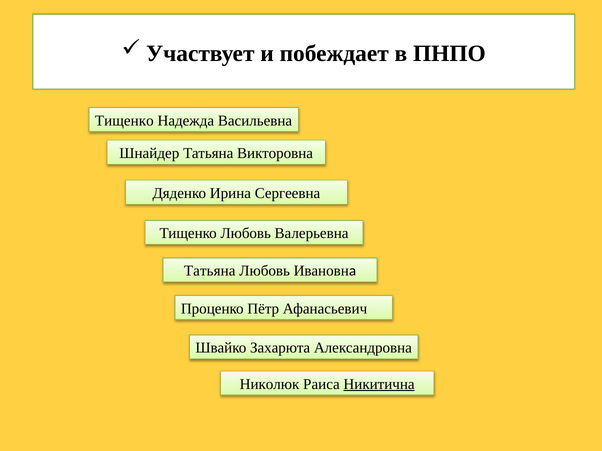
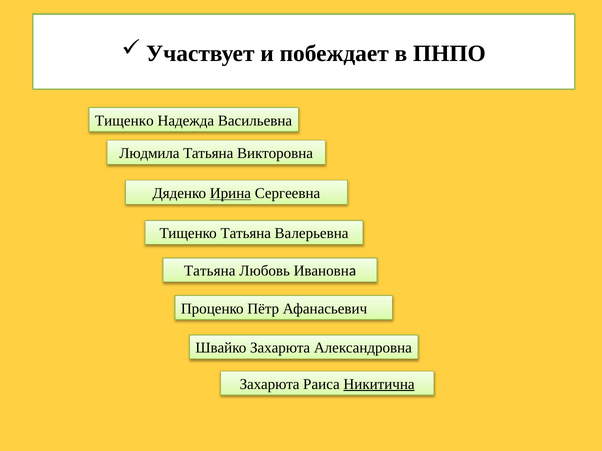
Шнайдер: Шнайдер -> Людмила (149, 154)
Ирина underline: none -> present (230, 194)
Тищенко Любовь: Любовь -> Татьяна (246, 234)
Николюк: Николюк -> Захарюта (270, 385)
